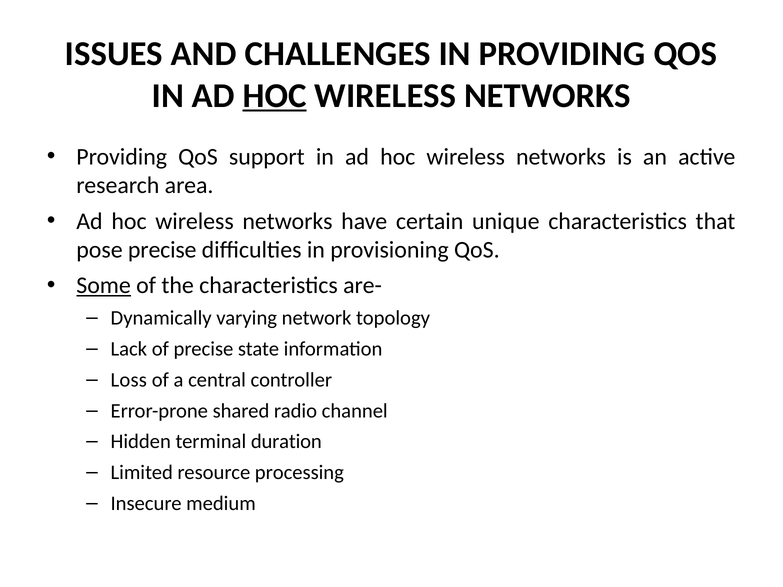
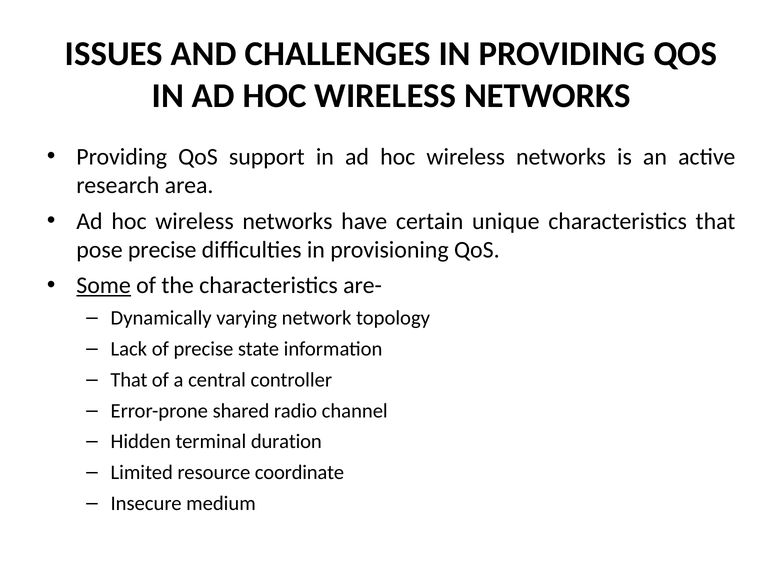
HOC underline: present -> none (275, 96)
Loss: Loss -> That (129, 380)
processing: processing -> coordinate (299, 473)
